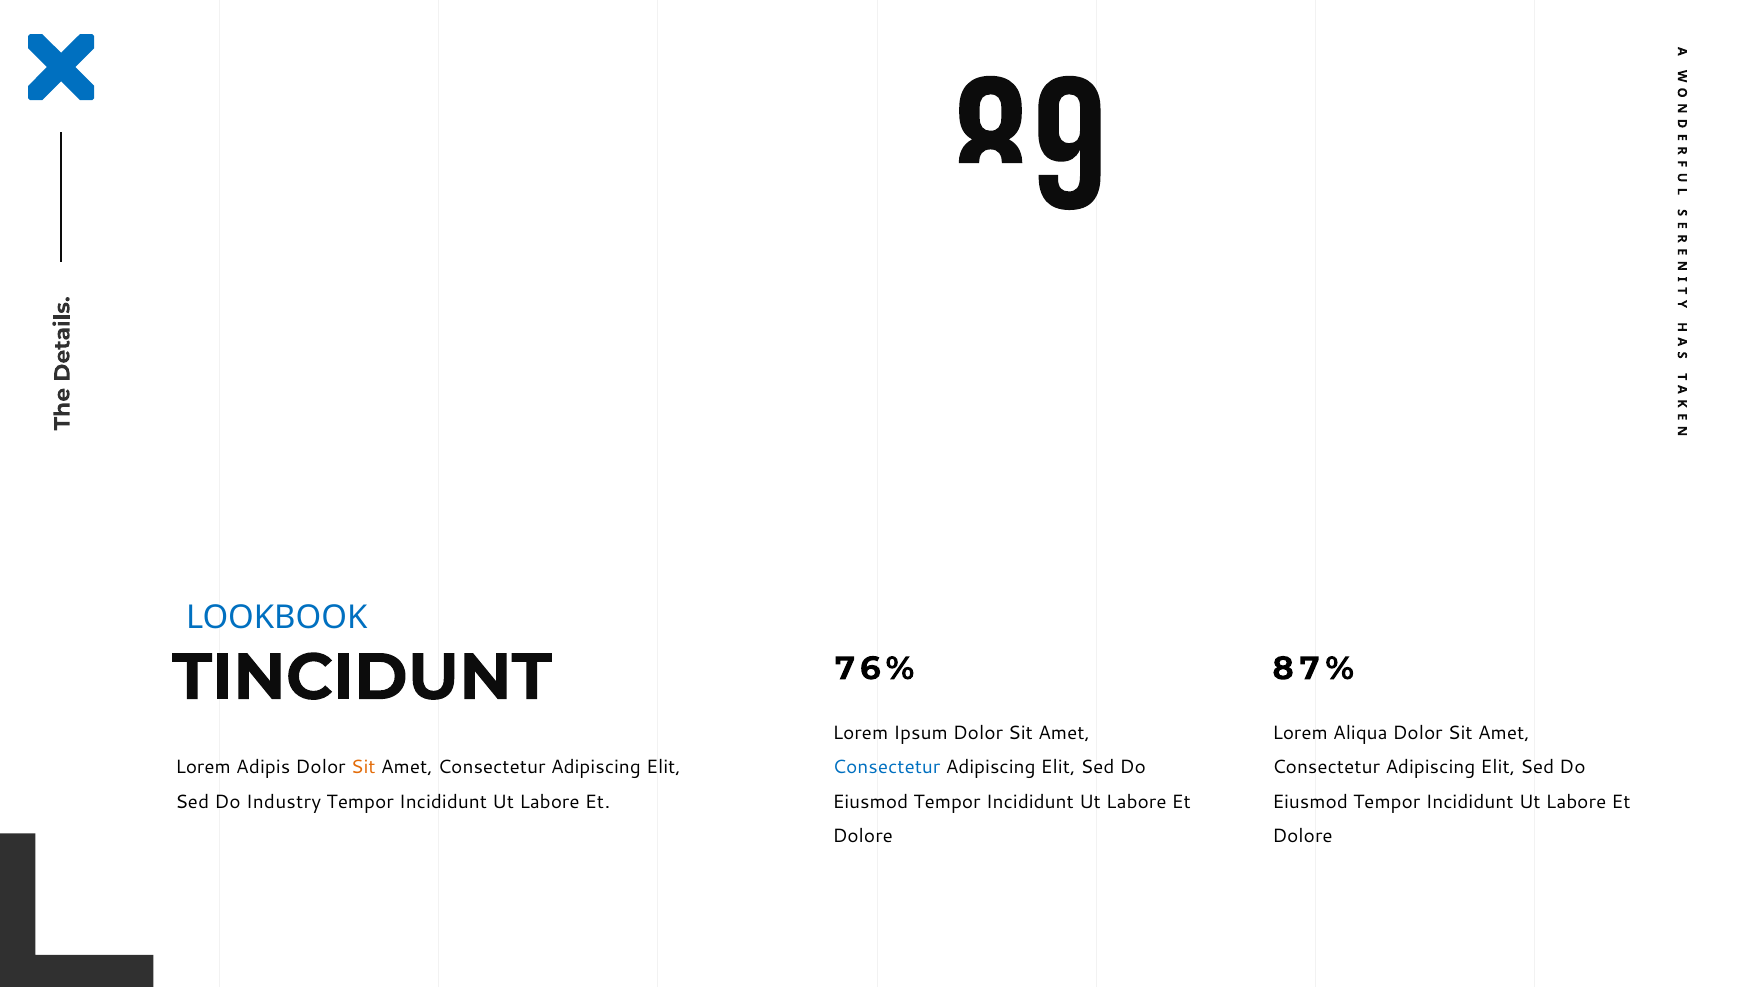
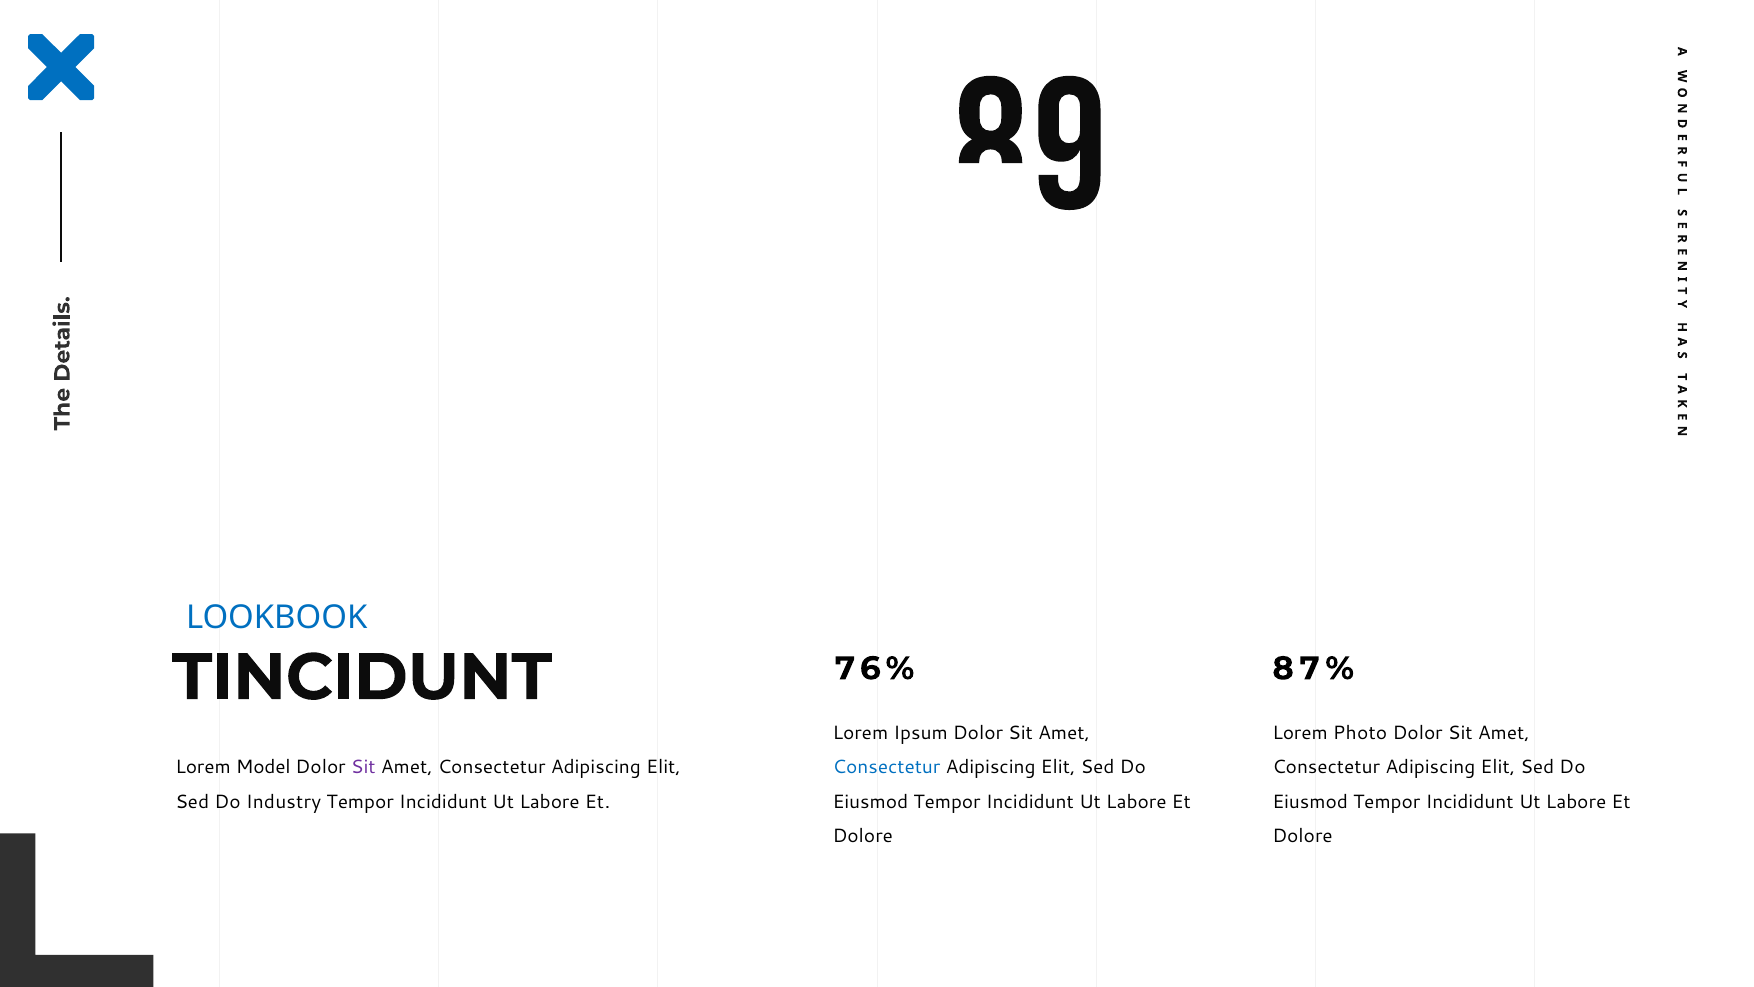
Aliqua: Aliqua -> Photo (1360, 732)
Adipis: Adipis -> Model (263, 767)
Sit colour: orange -> purple (363, 767)
